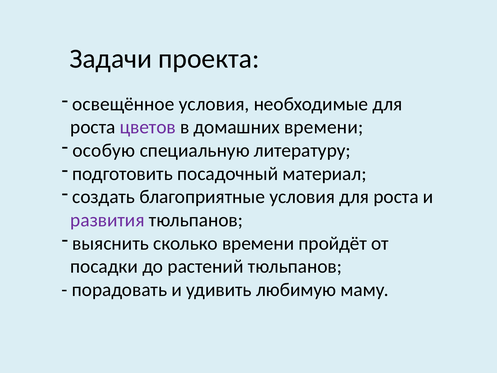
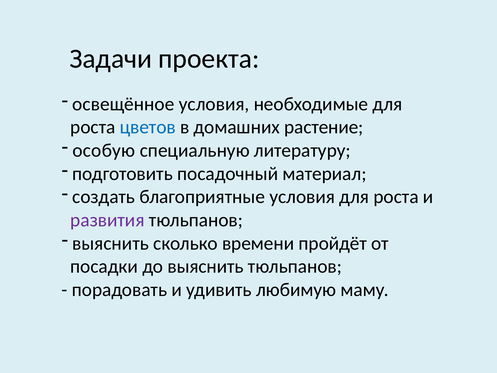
цветов colour: purple -> blue (148, 127)
домашних времени: времени -> растение (324, 127)
до растений: растений -> выяснить (206, 266)
